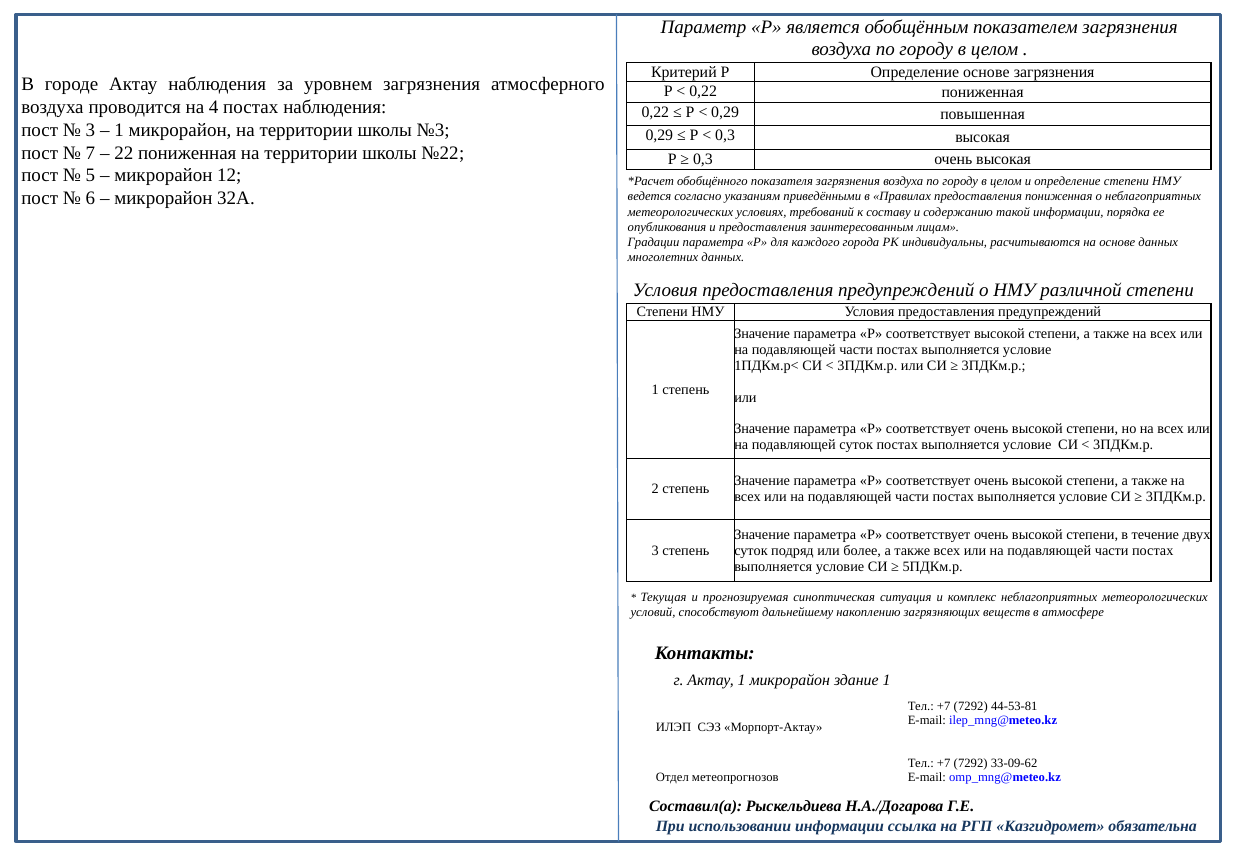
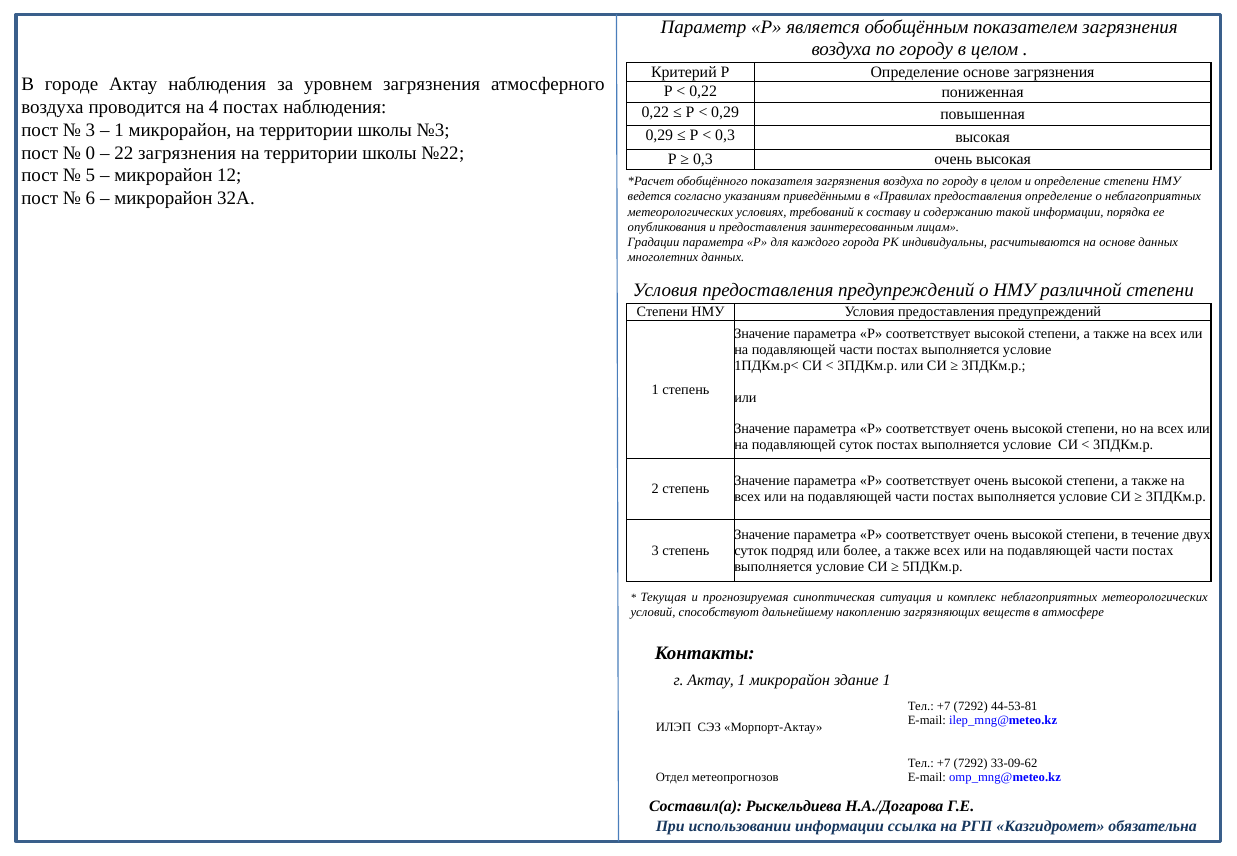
7: 7 -> 0 (90, 153)
22 пониженная: пониженная -> загрязнения (187, 153)
предоставления пониженная: пониженная -> определение (1059, 197)
